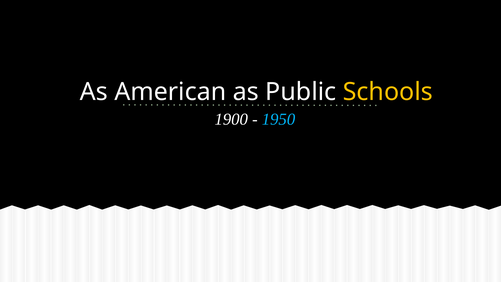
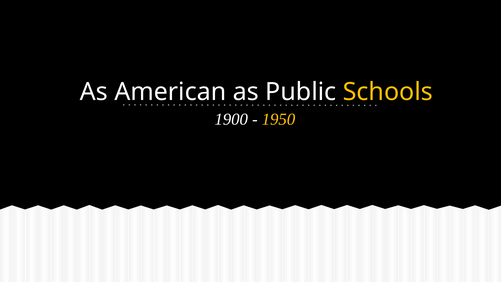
1950 colour: light blue -> yellow (278, 119)
